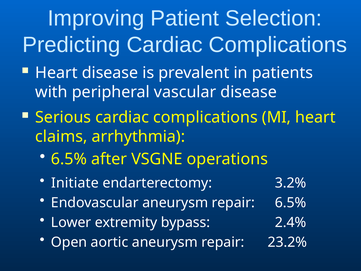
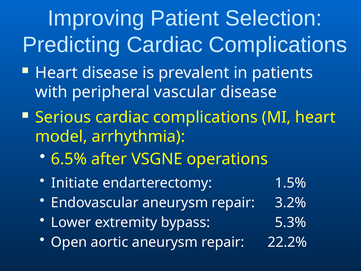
claims: claims -> model (61, 137)
3.2%: 3.2% -> 1.5% (291, 183)
repair 6.5%: 6.5% -> 3.2% (291, 203)
2.4%: 2.4% -> 5.3% (291, 222)
23.2%: 23.2% -> 22.2% (287, 242)
